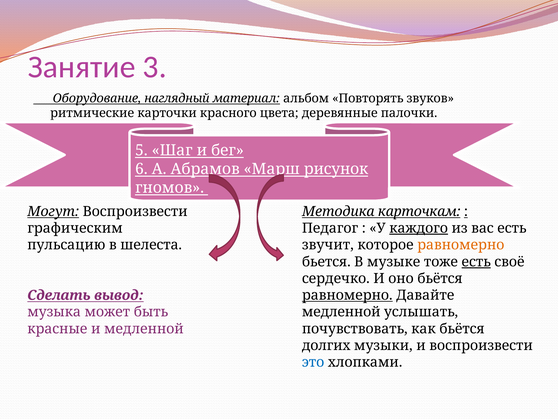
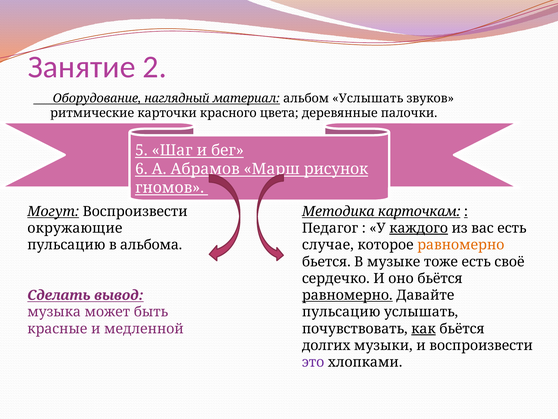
3: 3 -> 2 (155, 67)
альбом Повторять: Повторять -> Услышать (368, 98)
графическим: графическим -> окружающие (75, 228)
шелеста: шелеста -> альбома (151, 245)
звучит: звучит -> случае (328, 245)
есть underline: present -> none (476, 261)
медленной: медленной -> пульсацию (341, 312)
как underline: none -> present (423, 328)
это colour: blue -> purple (313, 362)
